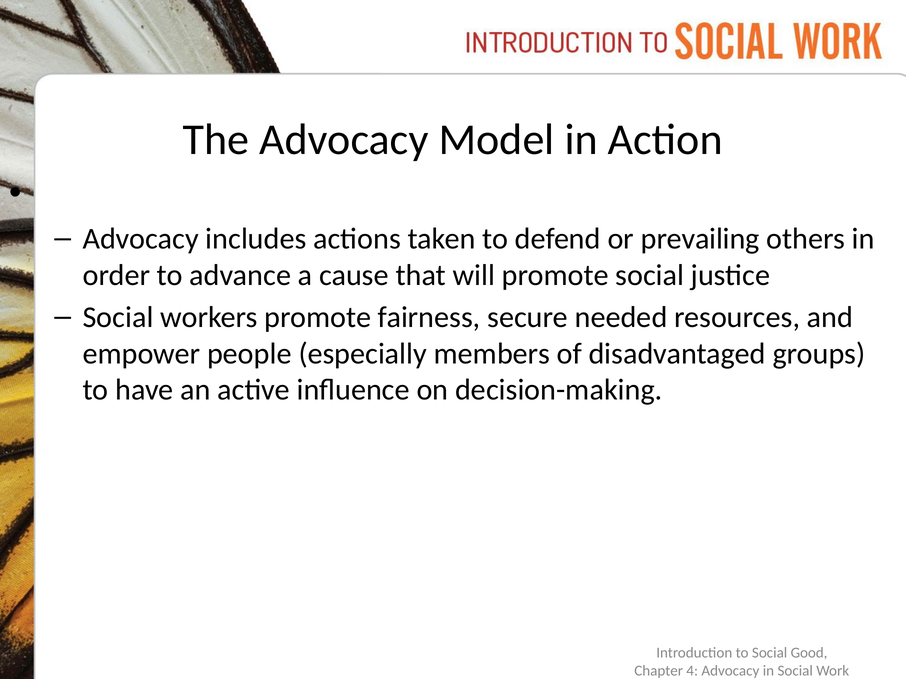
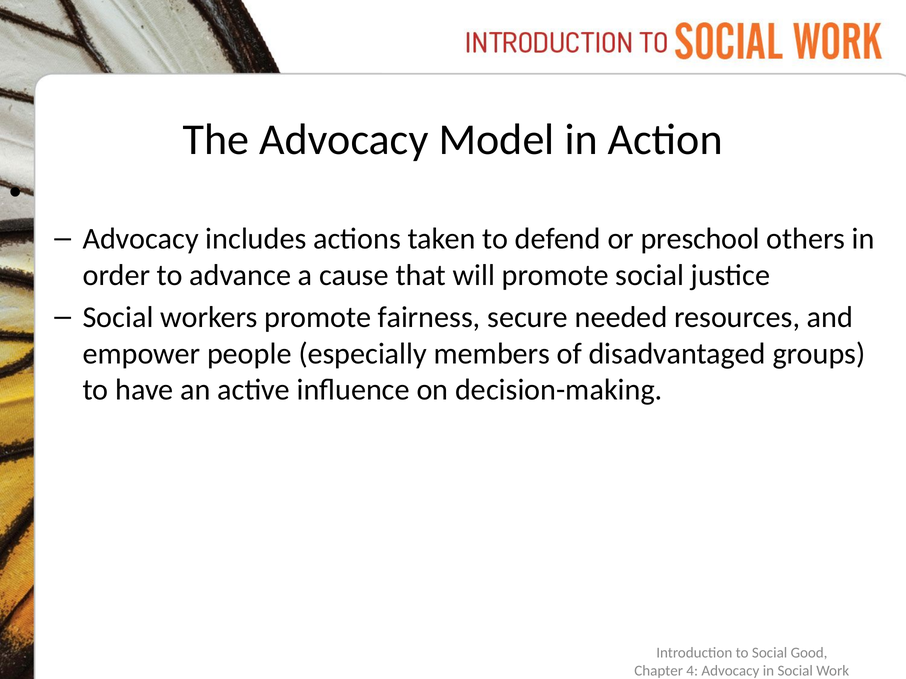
prevailing: prevailing -> preschool (700, 239)
